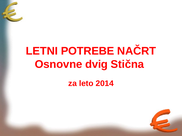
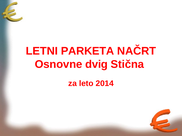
POTREBE: POTREBE -> PARKETA (88, 51)
